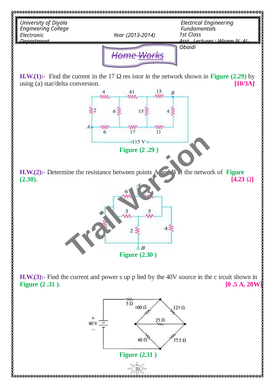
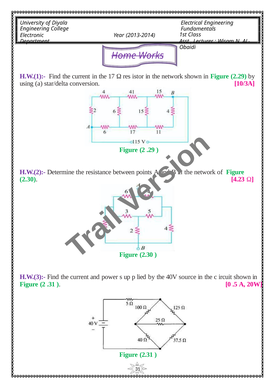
Works underline: present -> none (151, 56)
